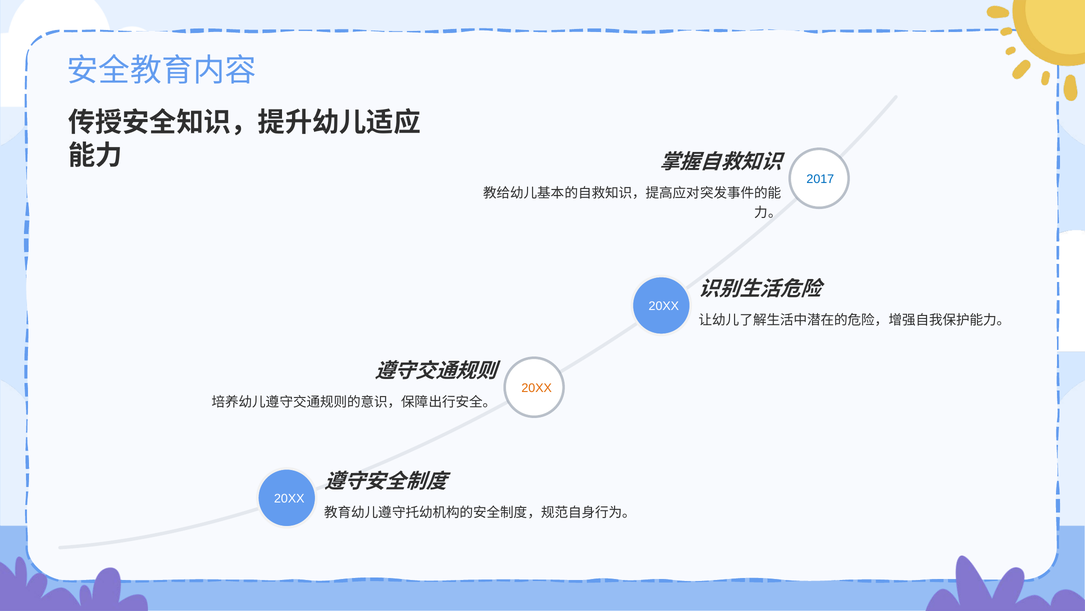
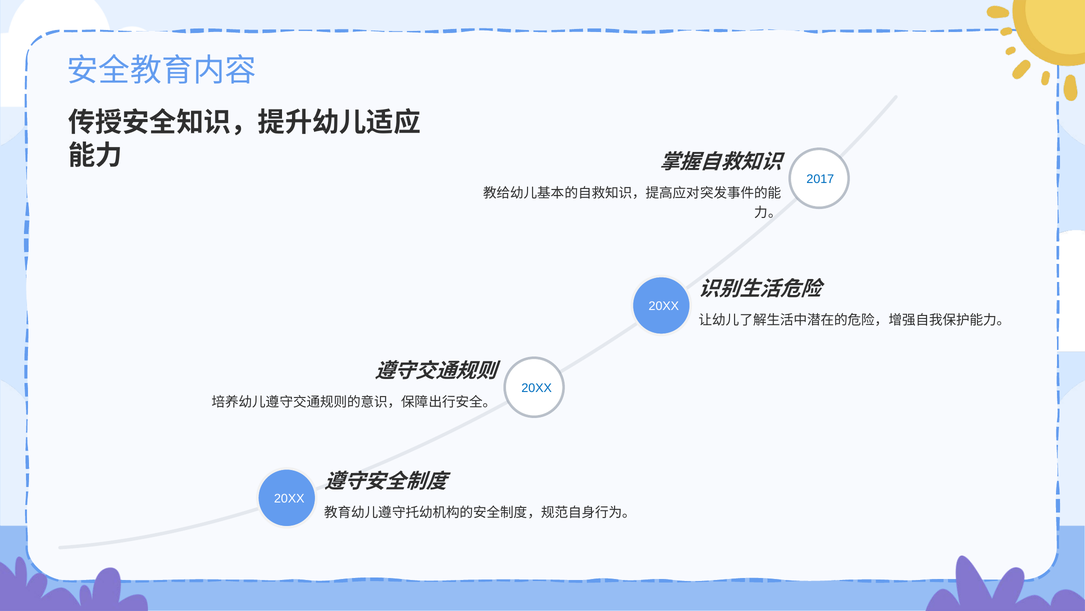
20XX colour: orange -> blue (537, 388)
